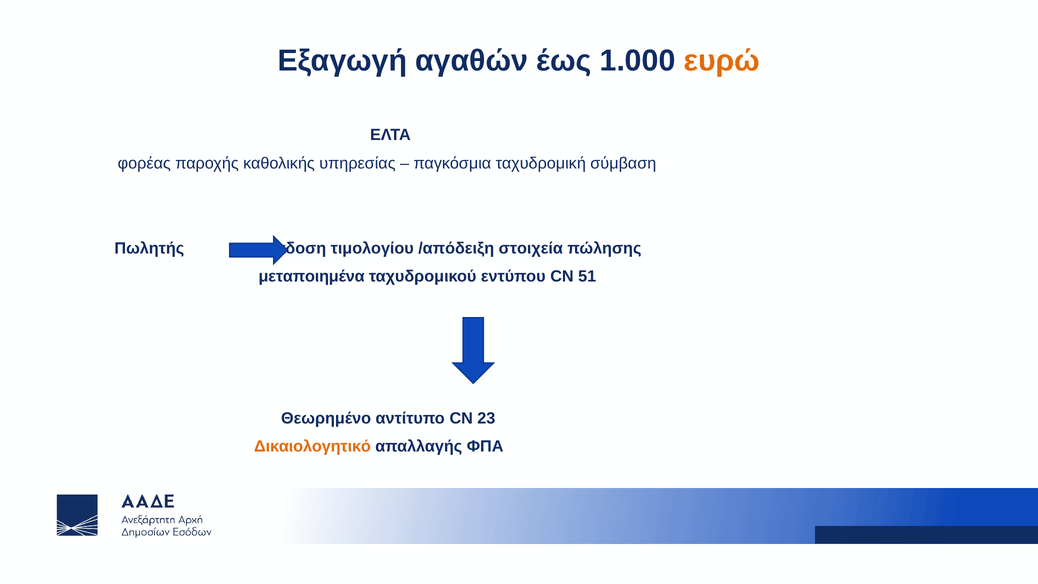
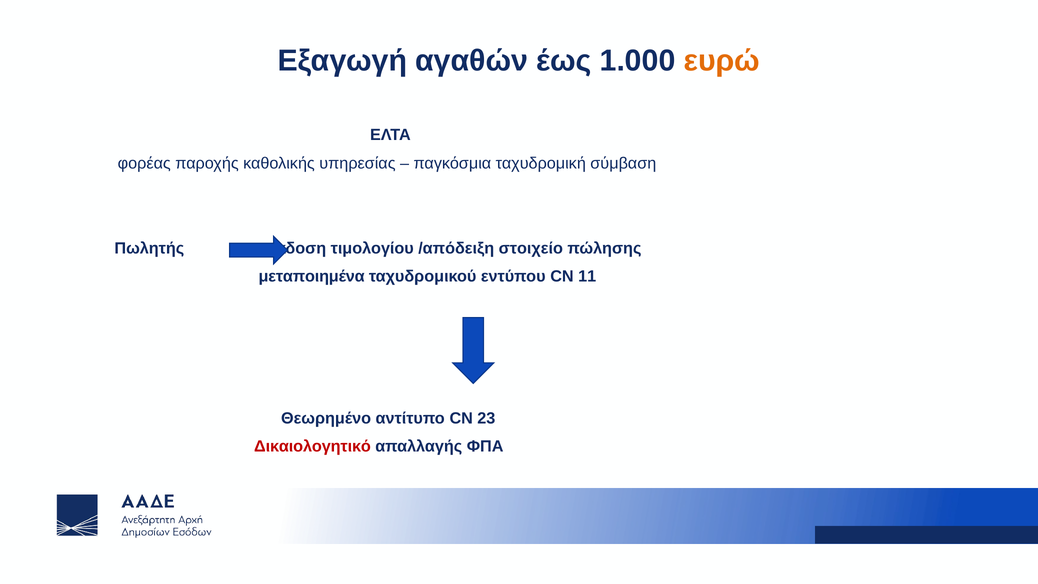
στοιχεία: στοιχεία -> στοιχείο (531, 248)
51: 51 -> 11 (587, 277)
Δικαιολογητικό colour: orange -> red (312, 446)
